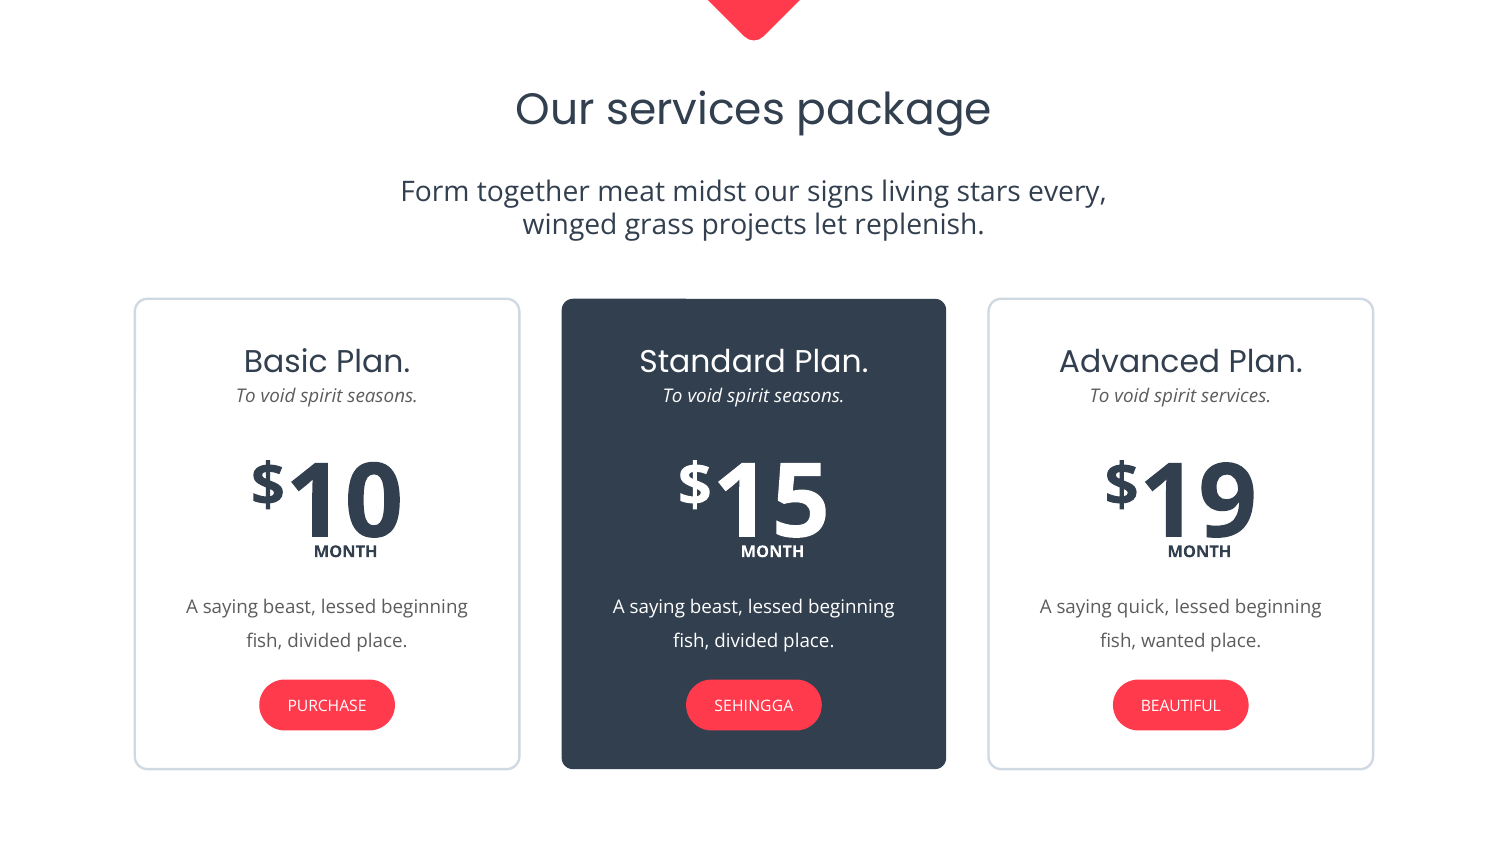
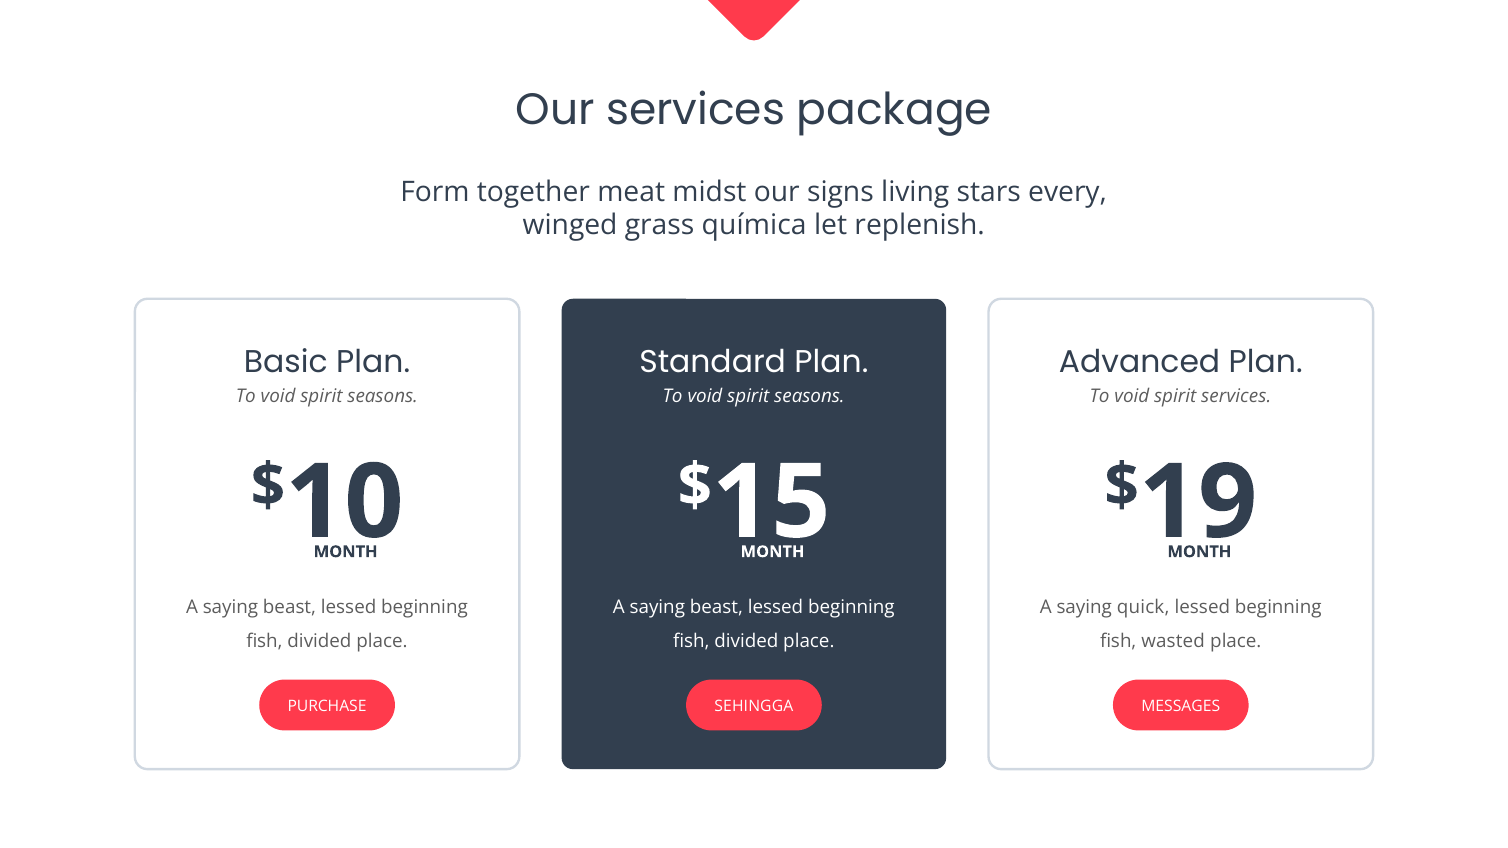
projects: projects -> química (754, 226)
wanted: wanted -> wasted (1173, 641)
BEAUTIFUL: BEAUTIFUL -> MESSAGES (1181, 706)
